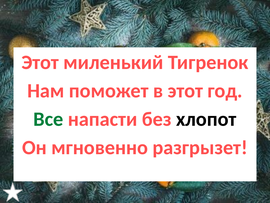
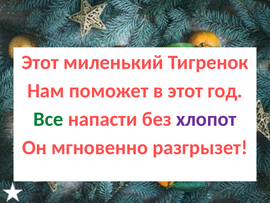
хлопот colour: black -> purple (206, 119)
